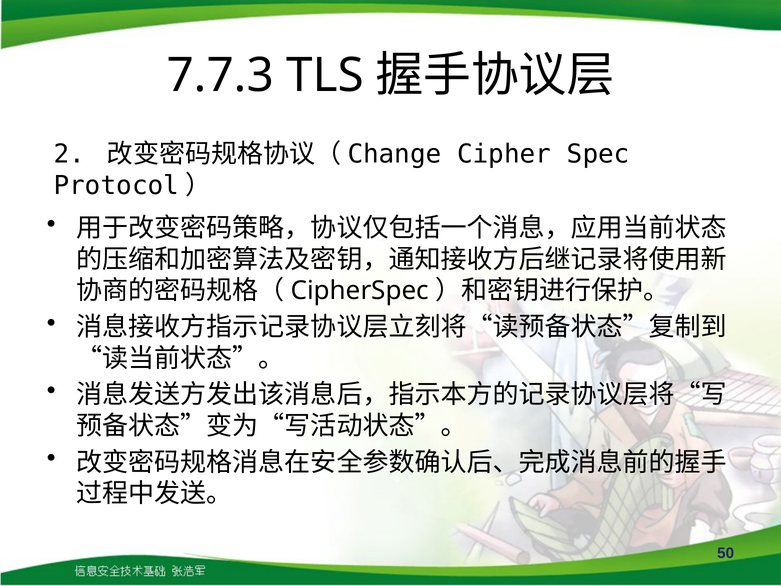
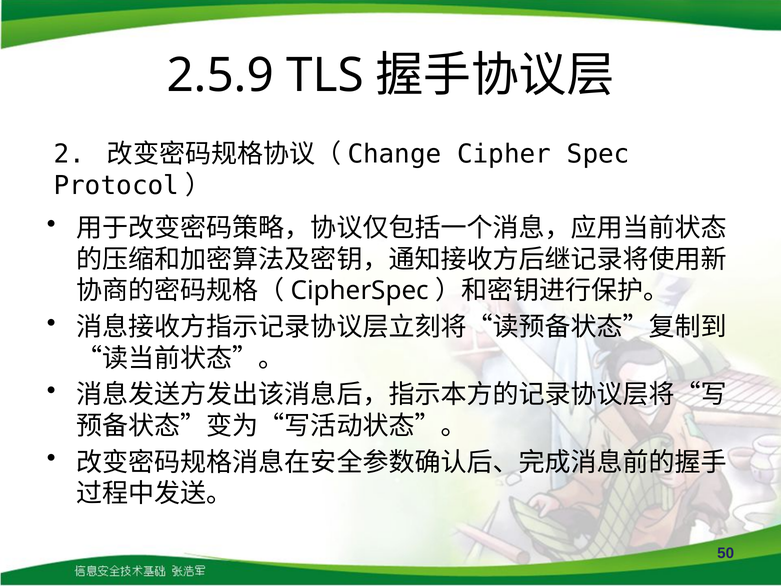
7.7.3: 7.7.3 -> 2.5.9 (220, 76)
